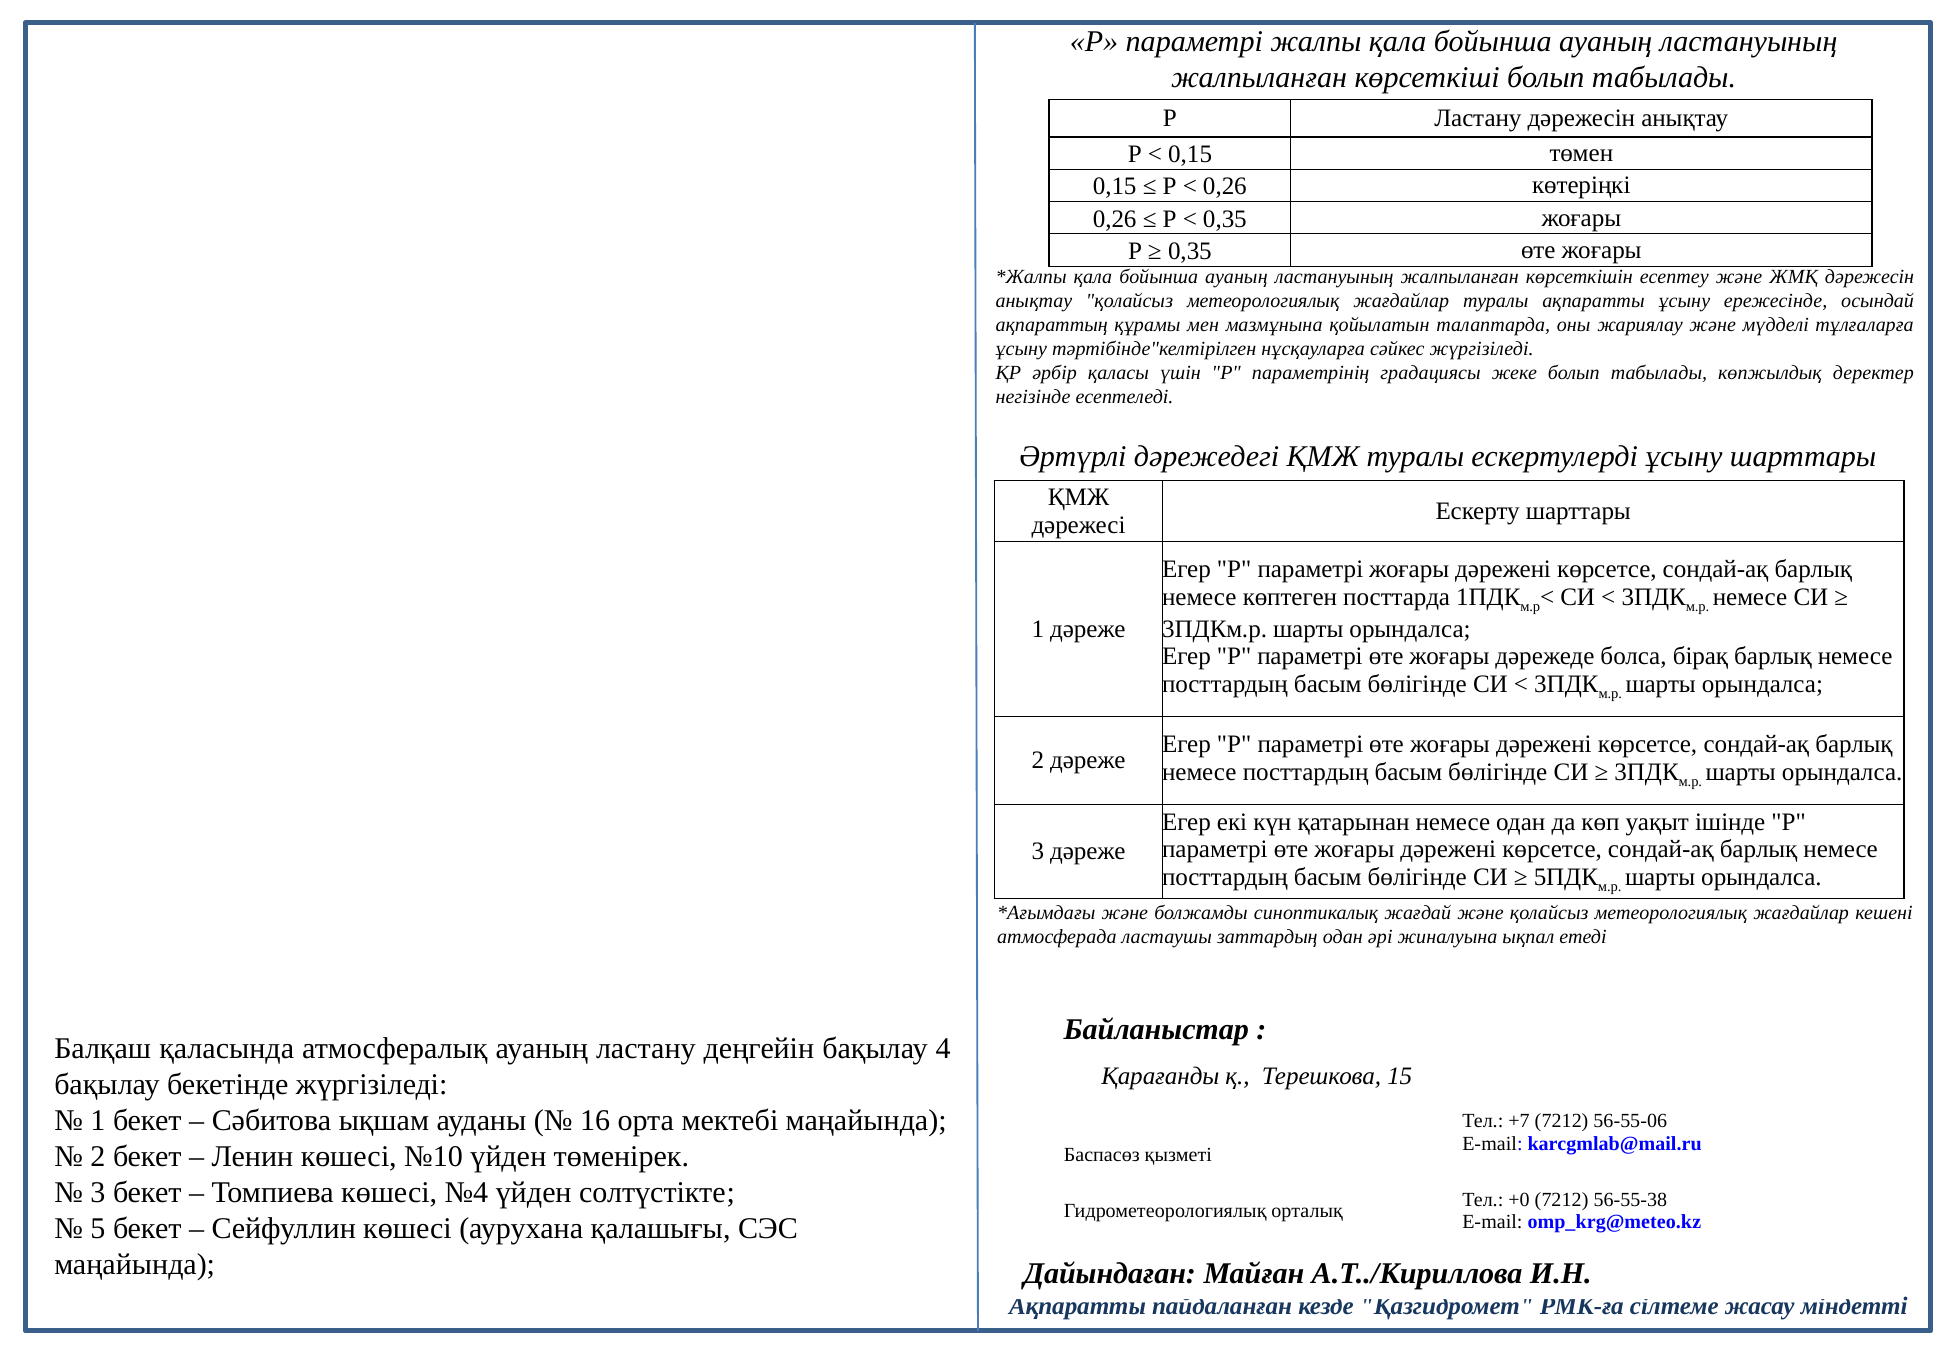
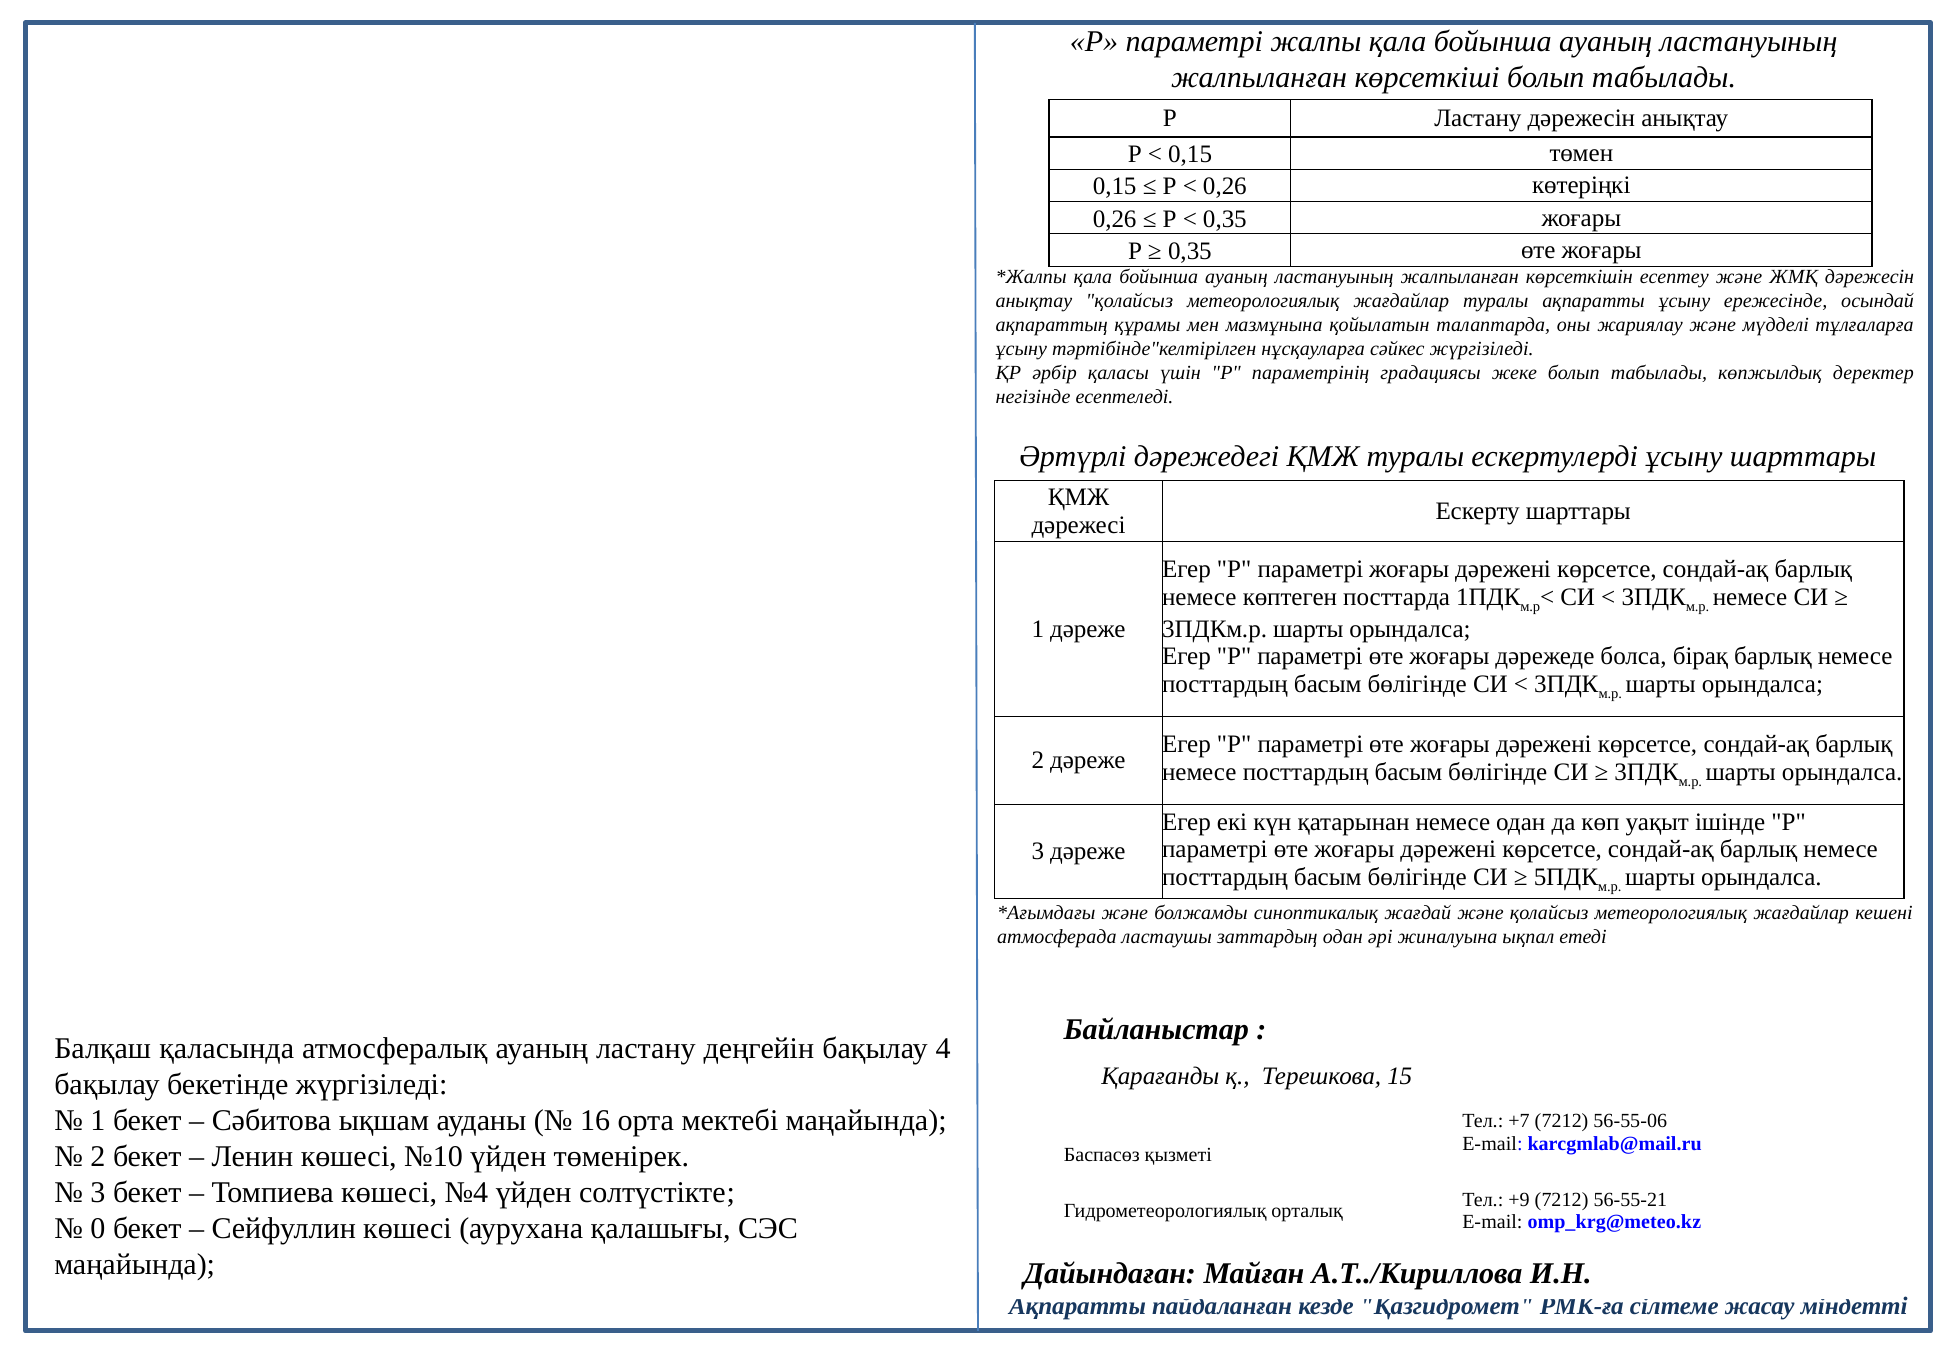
+0: +0 -> +9 (1519, 1200)
56-55-38: 56-55-38 -> 56-55-21 (1630, 1200)
5: 5 -> 0 (98, 1229)
